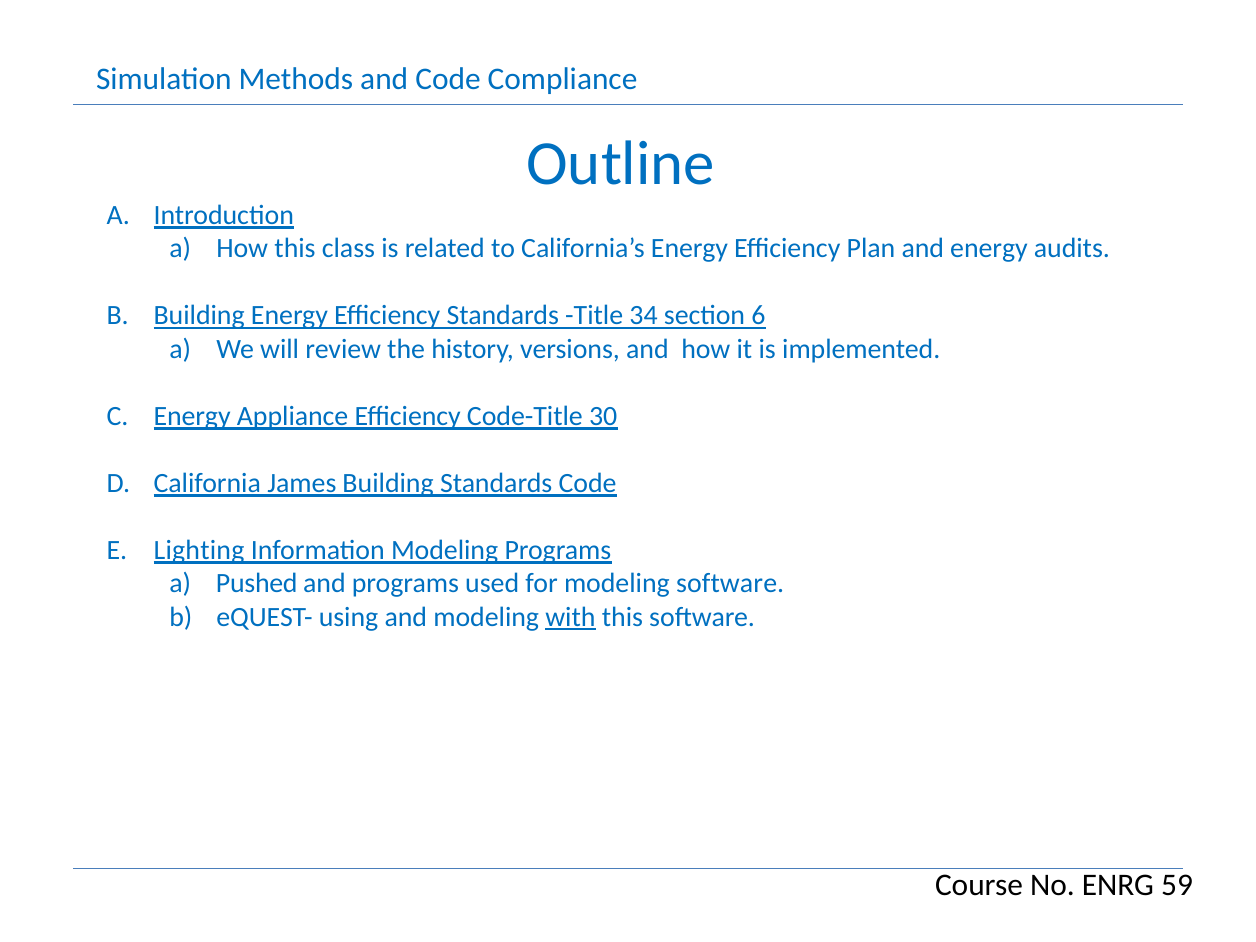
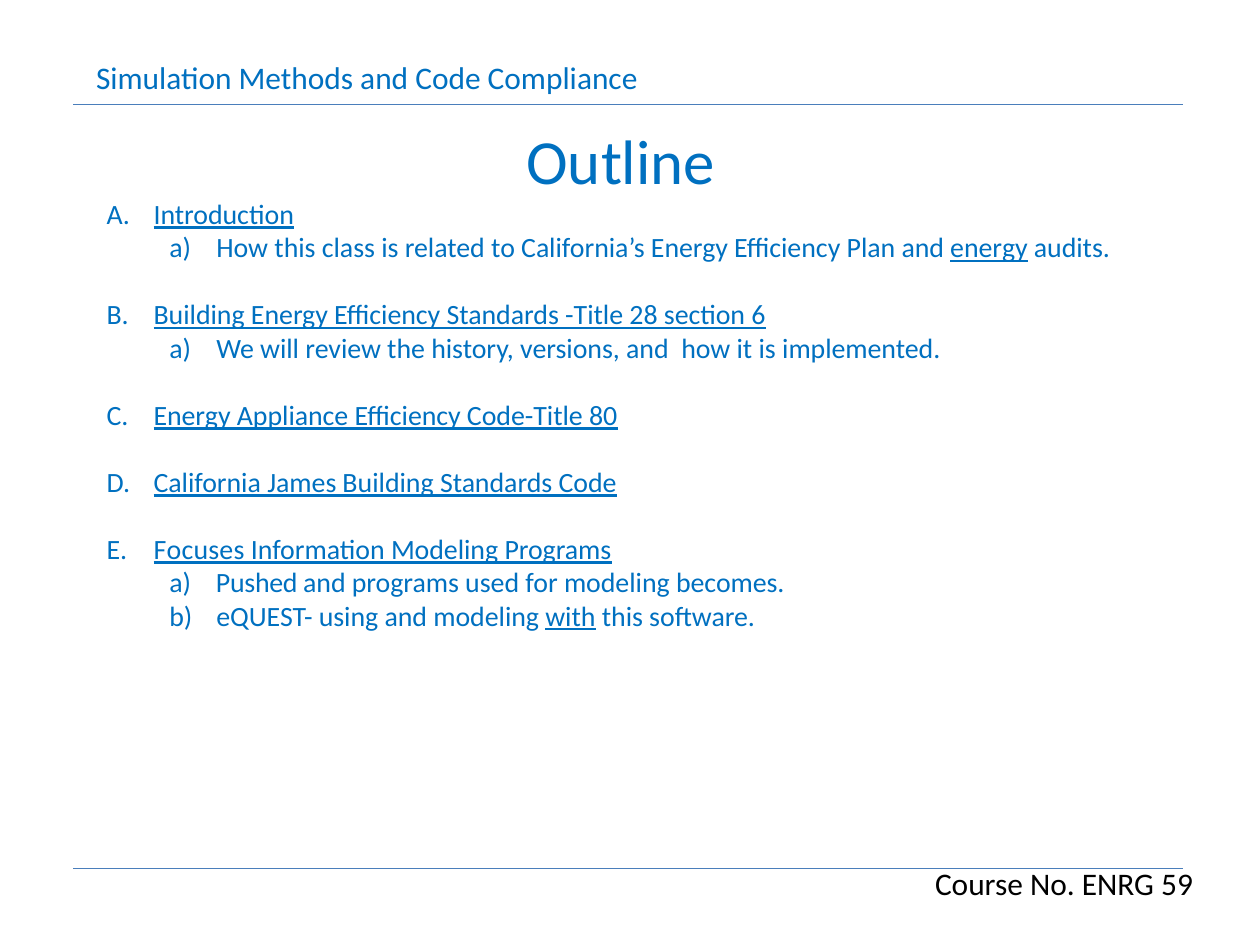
energy underline: none -> present (989, 249)
34: 34 -> 28 (644, 316)
30: 30 -> 80 (603, 416)
Lighting: Lighting -> Focuses (199, 550)
modeling software: software -> becomes (730, 584)
